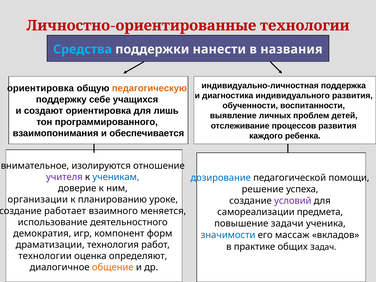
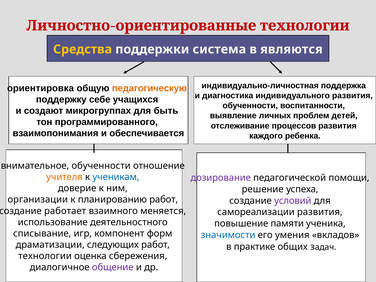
Средства colour: light blue -> yellow (83, 49)
нанести: нанести -> система (219, 49)
названия: названия -> являются (291, 49)
создают ориентировка: ориентировка -> микрогруппах (98, 111)
лишь: лишь -> быть (166, 111)
внимательное изолируются: изолируются -> обученности (101, 166)
учителя colour: purple -> orange (64, 177)
дозирование colour: blue -> purple (221, 178)
планированию уроке: уроке -> работ (164, 200)
самореализации предмета: предмета -> развития (320, 212)
задачи: задачи -> памяти (287, 224)
демократия: демократия -> списывание (42, 233)
массаж: массаж -> умения (292, 235)
технология: технология -> следующих (113, 245)
определяют: определяют -> сбережения (138, 256)
общение colour: orange -> purple (113, 267)
